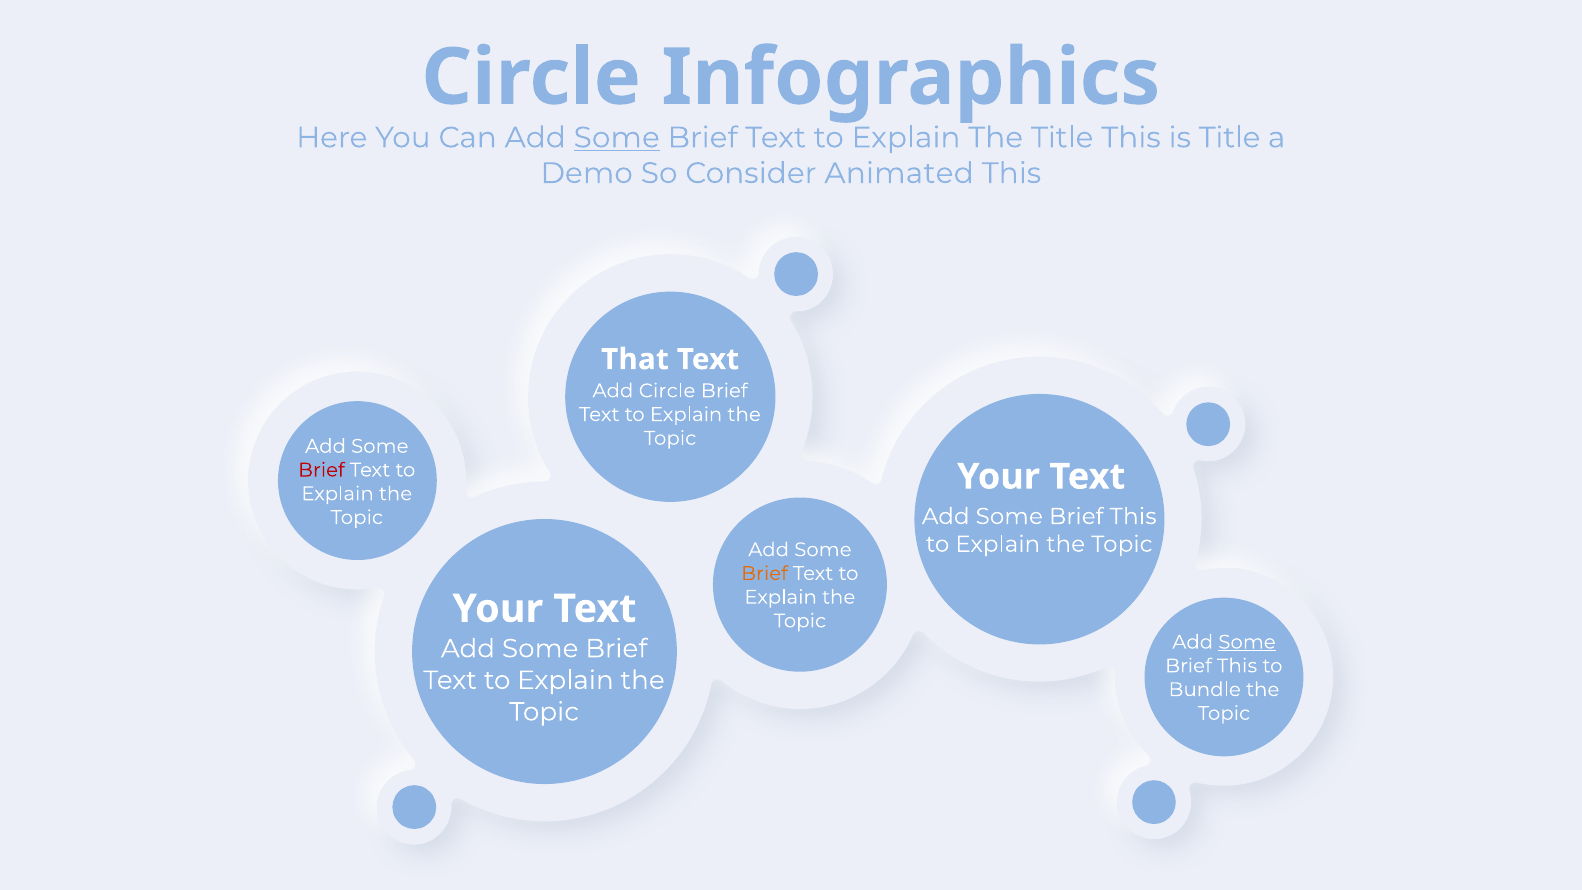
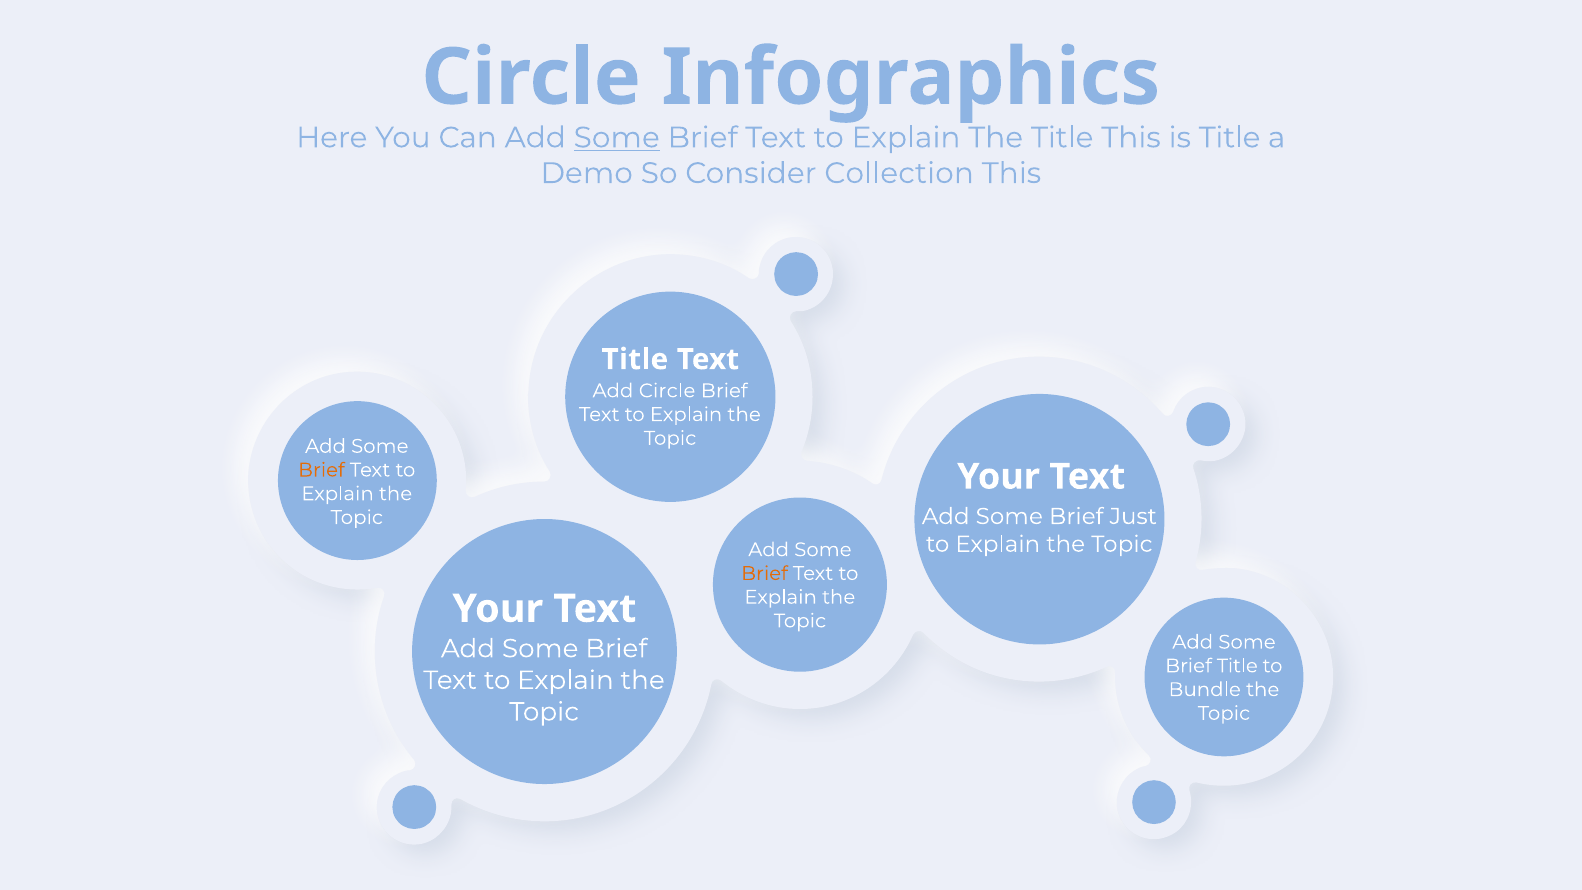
Animated: Animated -> Collection (899, 173)
That: That -> Title (635, 359)
Brief colour: red -> orange (321, 470)
This: This -> Just (1133, 516)
Some underline: present -> none (1247, 642)
This: This -> Title (1237, 666)
